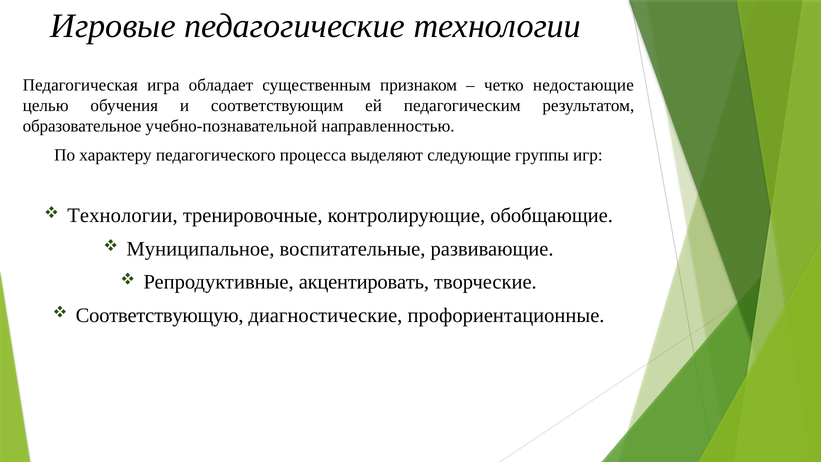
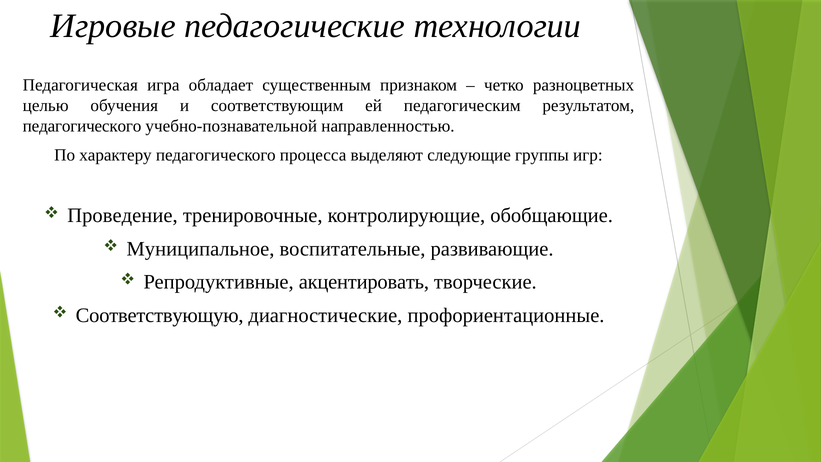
недостающие: недостающие -> разноцветных (584, 85)
образовательное: образовательное -> педагогического (82, 126)
Технологии: Технологии -> Проведение (122, 216)
